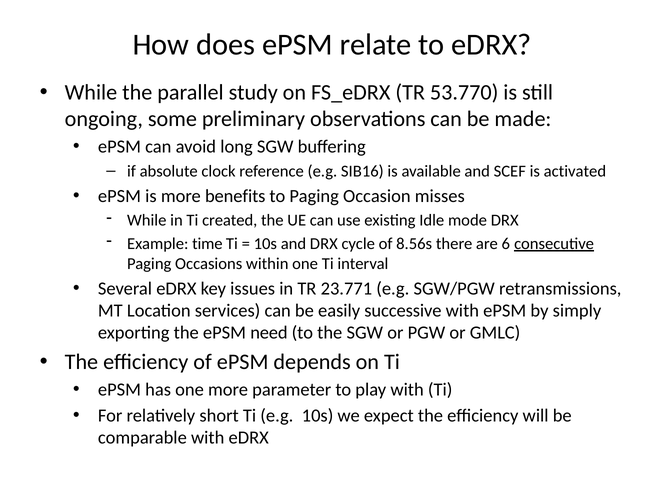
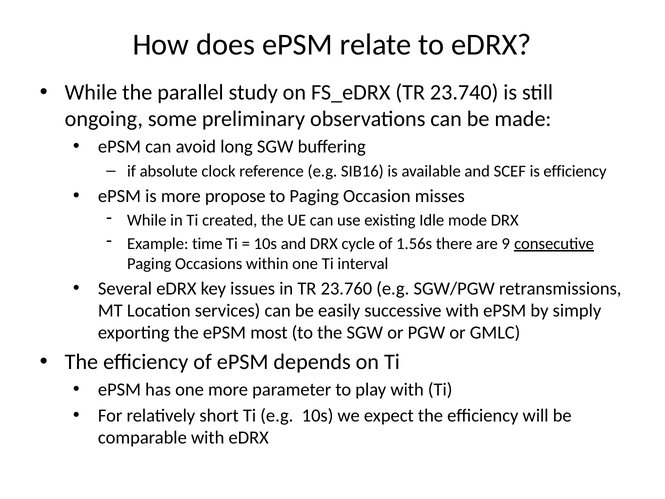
53.770: 53.770 -> 23.740 (464, 92)
is activated: activated -> efficiency (575, 171)
benefits: benefits -> propose (235, 196)
8.56s: 8.56s -> 1.56s (414, 243)
6: 6 -> 9 (506, 243)
23.771: 23.771 -> 23.760 (346, 288)
need: need -> most (269, 333)
